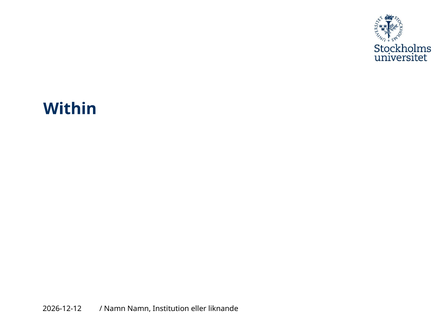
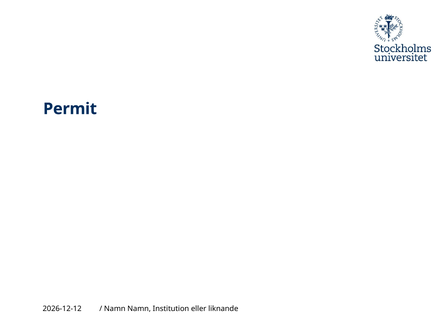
Within: Within -> Permit (70, 109)
